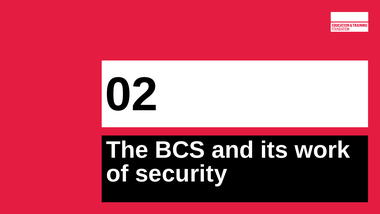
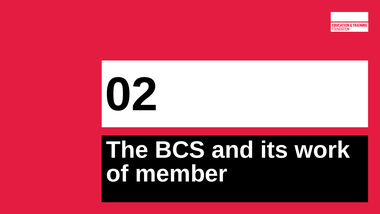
security: security -> member (181, 174)
